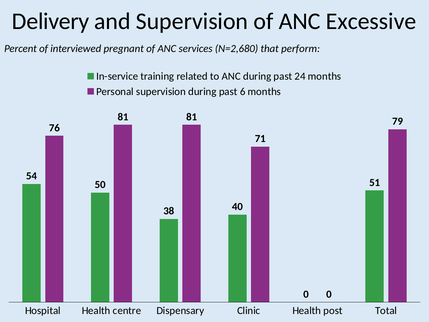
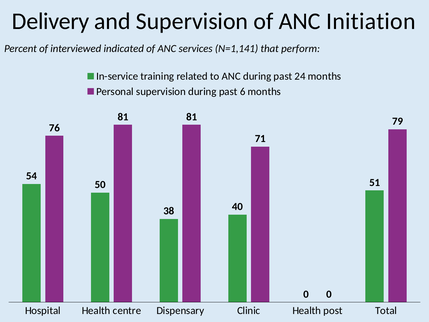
Excessive: Excessive -> Initiation (371, 21)
pregnant: pregnant -> indicated (124, 49)
N=2,680: N=2,680 -> N=1,141 (237, 49)
